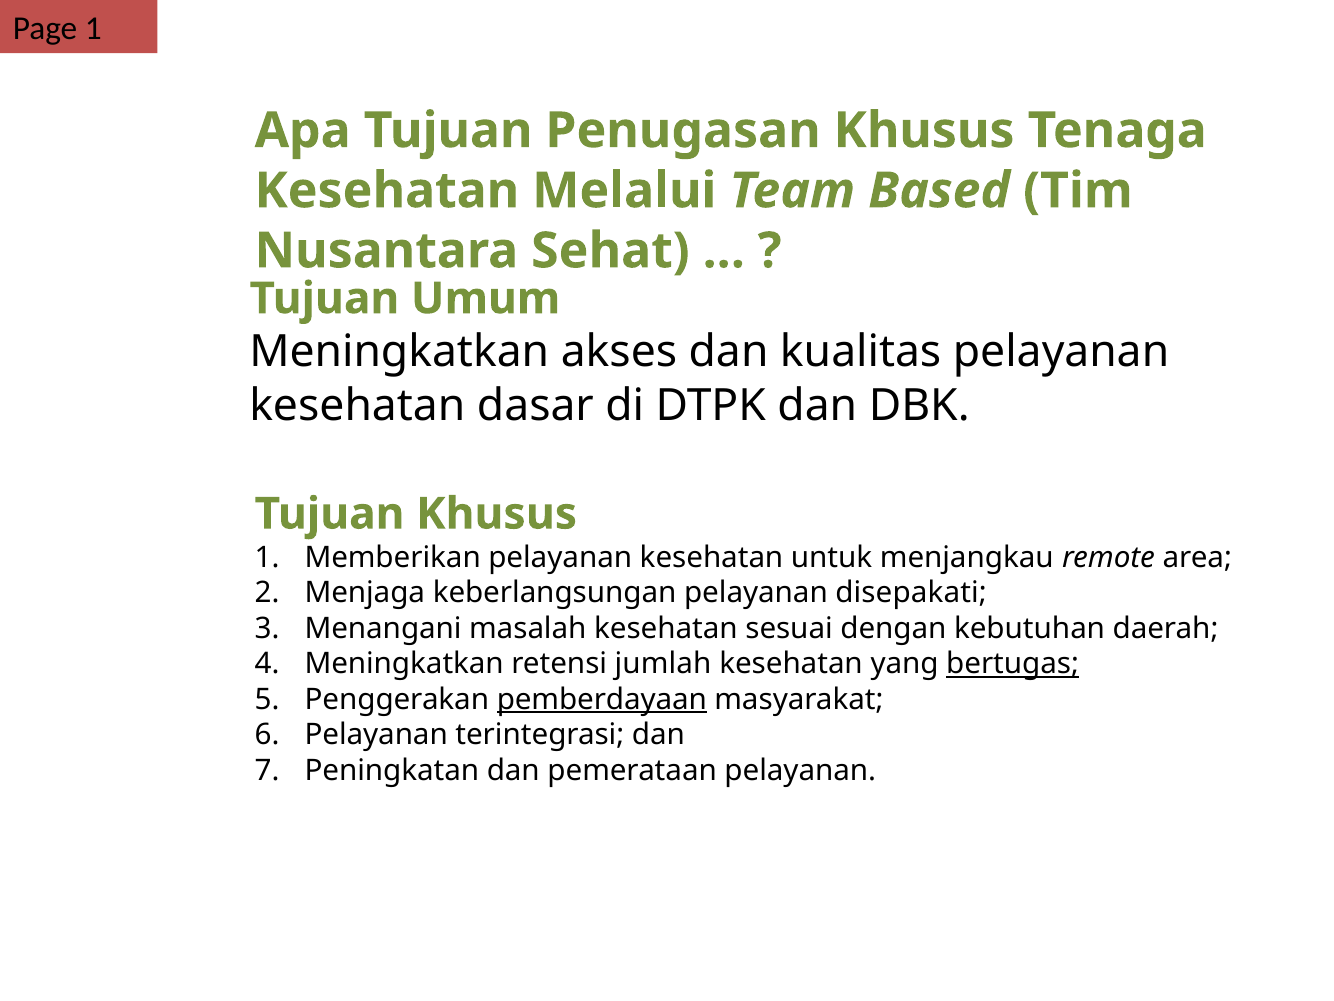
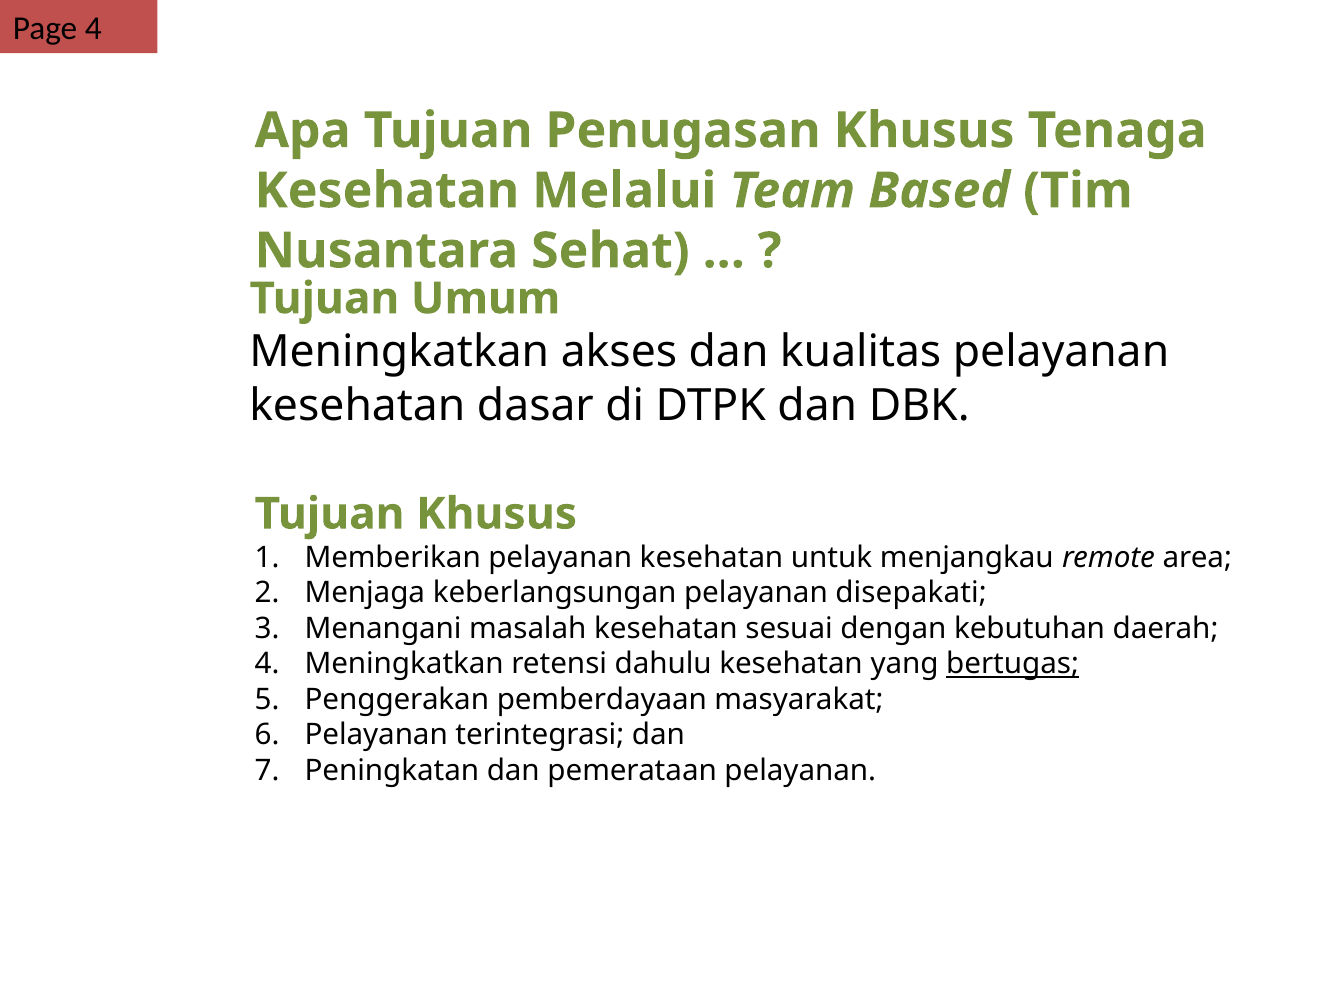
Page 1: 1 -> 4 (93, 29)
jumlah: jumlah -> dahulu (663, 664)
pemberdayaan underline: present -> none (602, 699)
